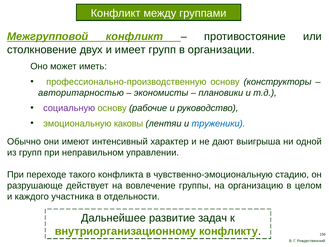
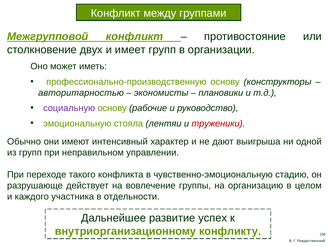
каковы: каковы -> стояла (129, 123)
труженики colour: blue -> red (218, 123)
задач: задач -> успех (213, 218)
